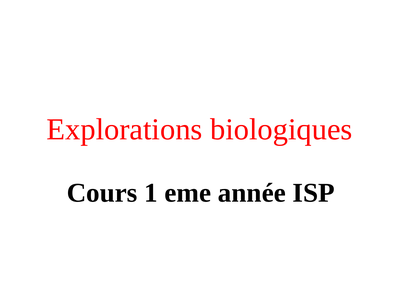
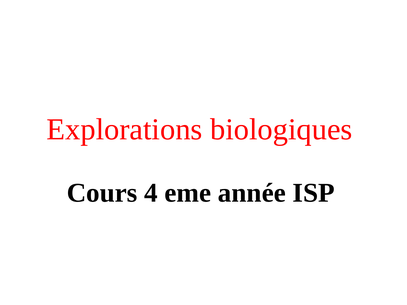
1: 1 -> 4 (151, 193)
